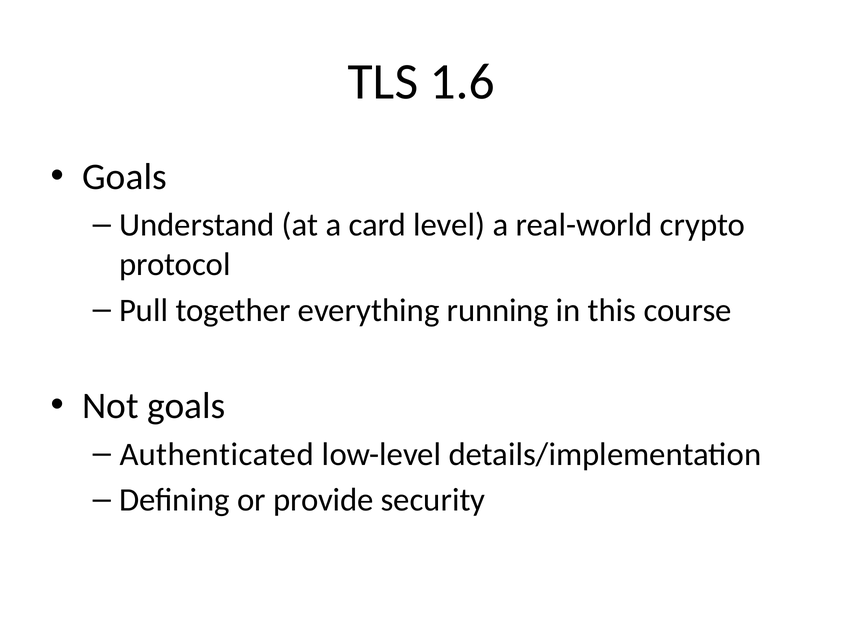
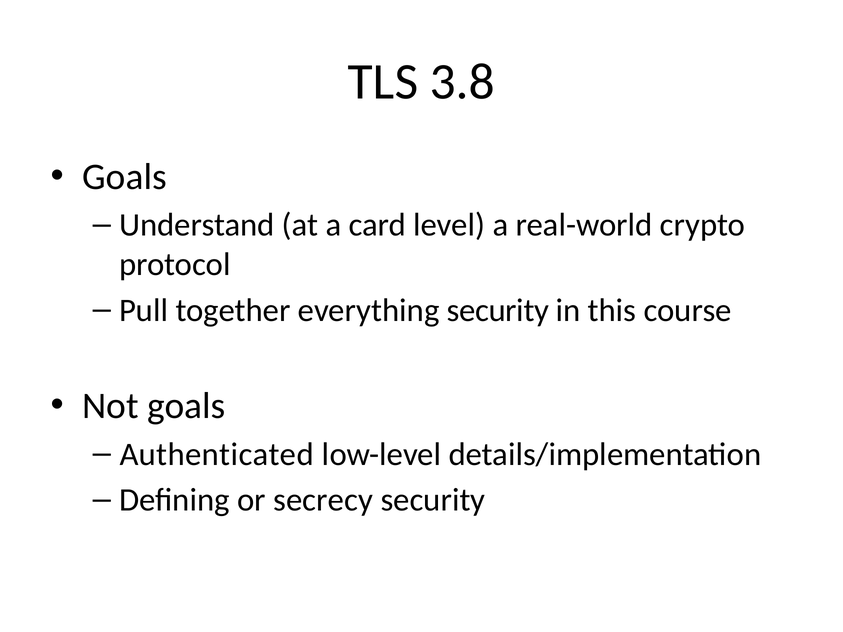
1.6: 1.6 -> 3.8 (462, 82)
everything running: running -> security (498, 310)
provide: provide -> secrecy (323, 500)
